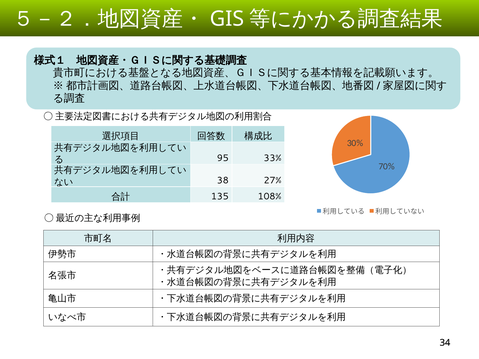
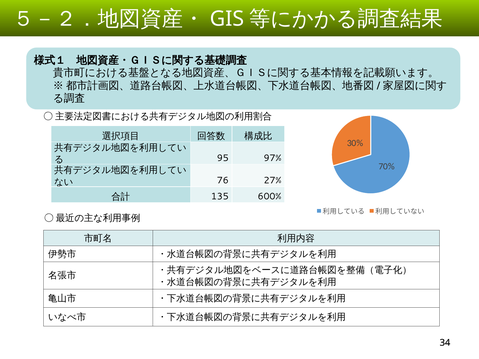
33%: 33% -> 97% (273, 158)
38: 38 -> 76 (223, 181)
108%: 108% -> 600% (270, 197)
